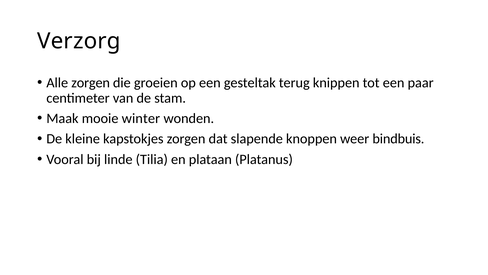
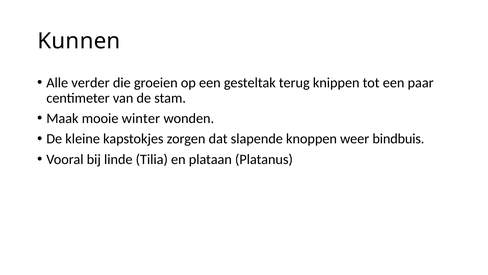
Verzorg: Verzorg -> Kunnen (79, 41)
Alle zorgen: zorgen -> verder (91, 82)
